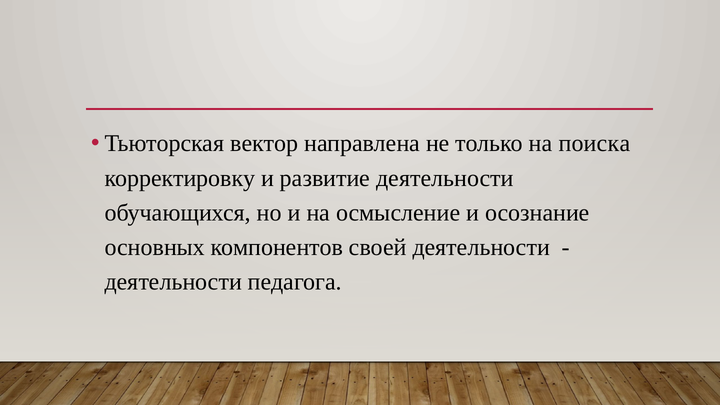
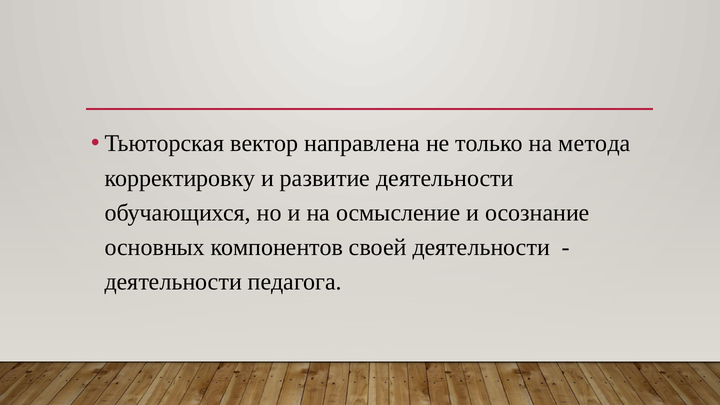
поиска: поиска -> метода (594, 144)
